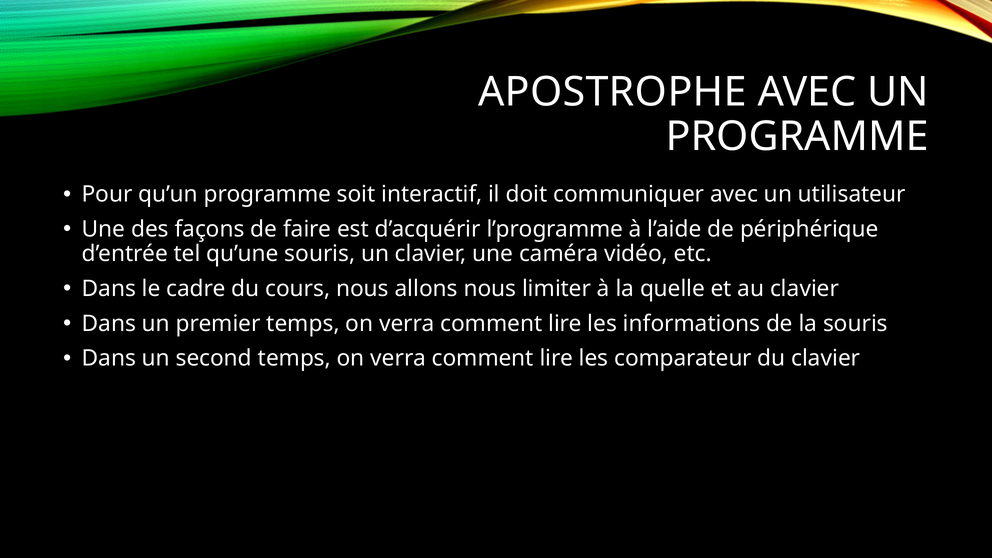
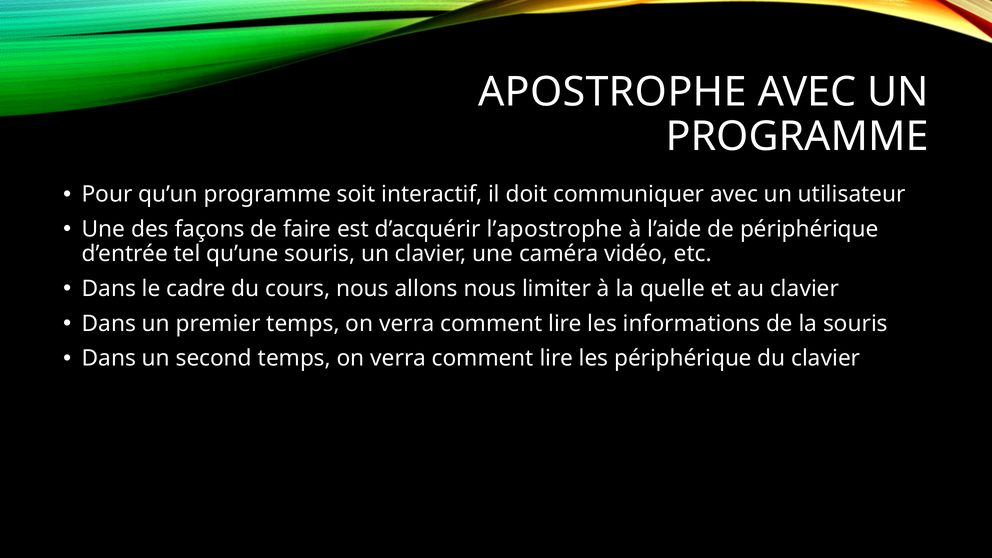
l’programme: l’programme -> l’apostrophe (555, 229)
les comparateur: comparateur -> périphérique (683, 358)
